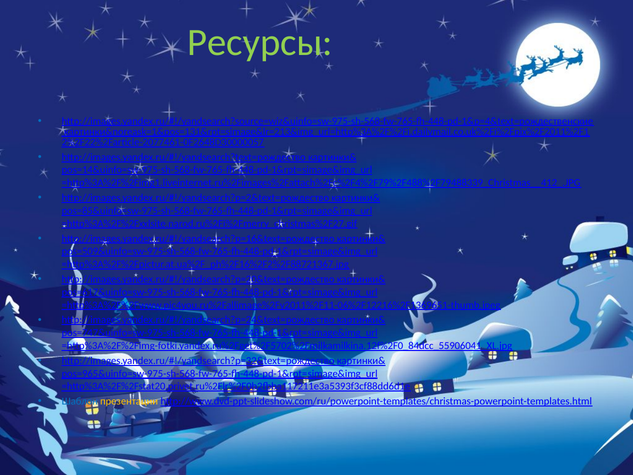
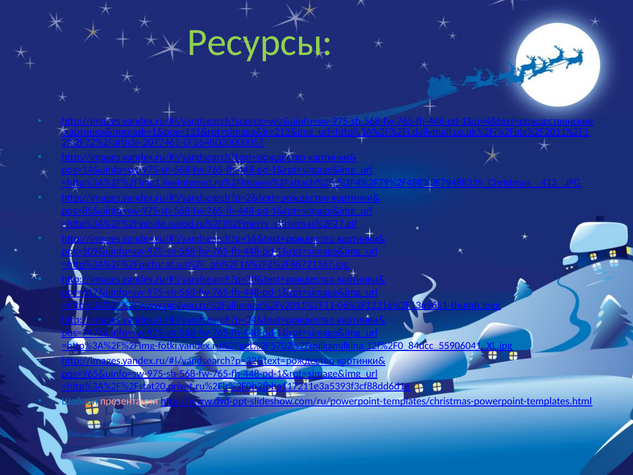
презентации colour: yellow -> pink (129, 401)
